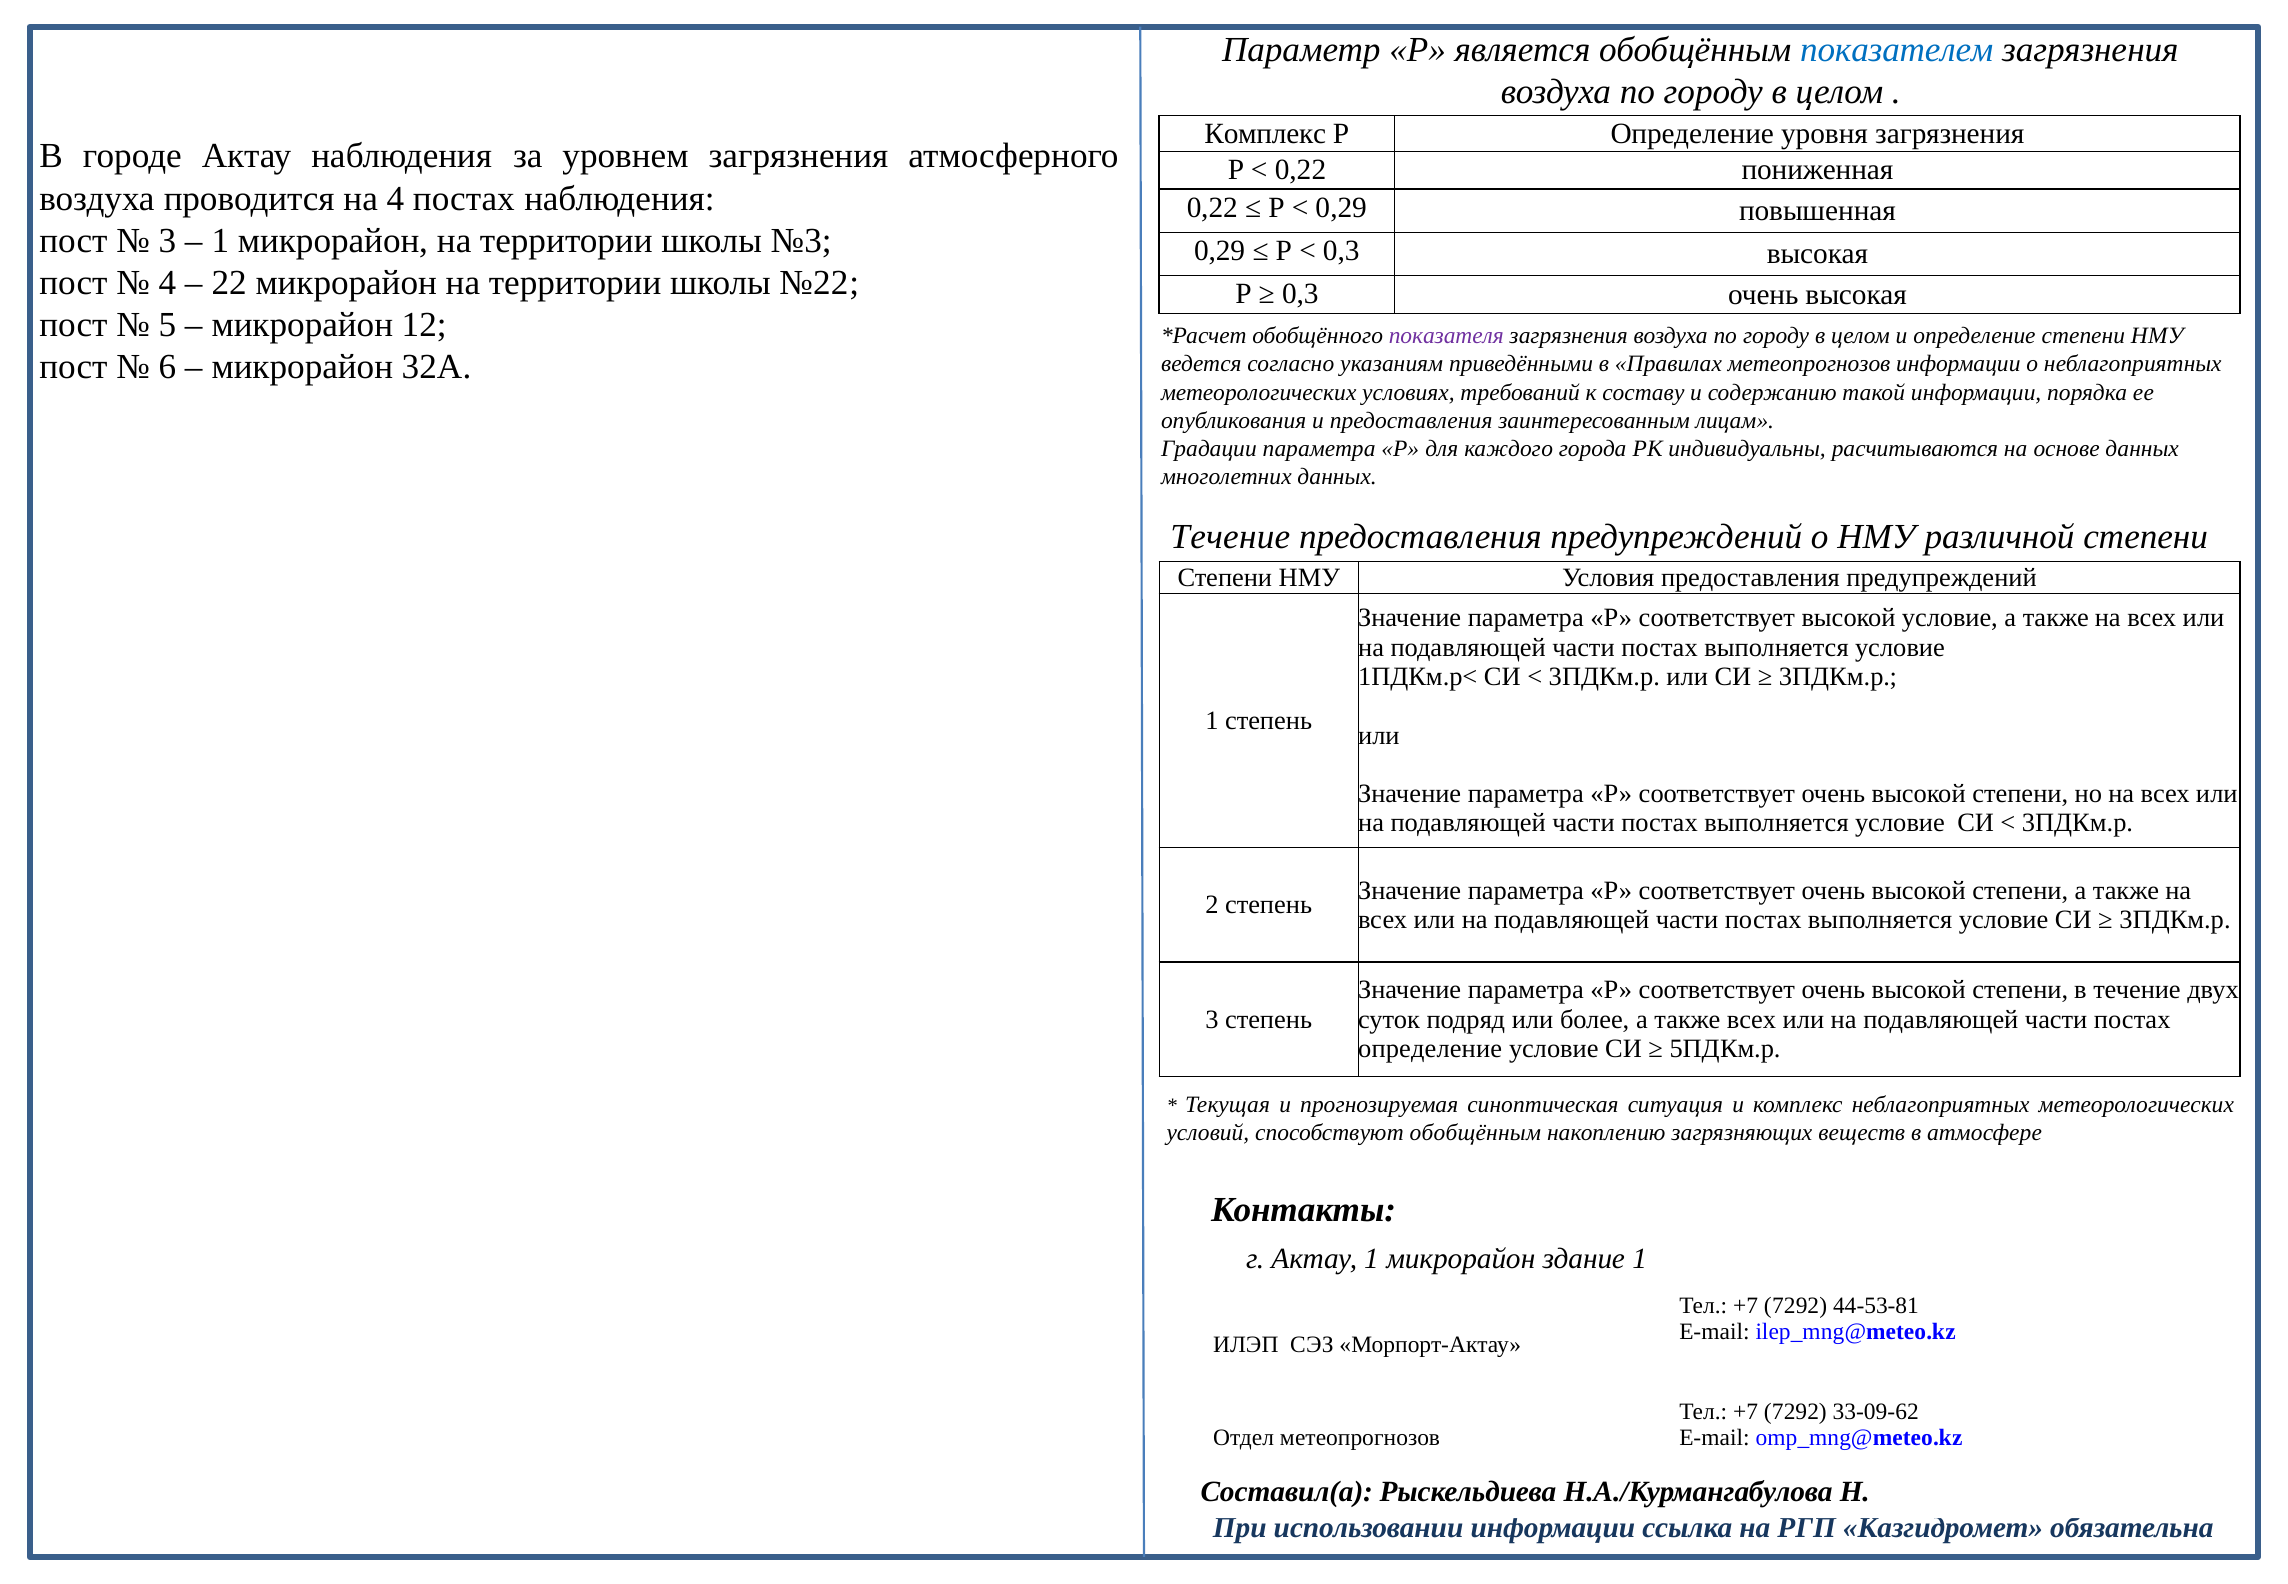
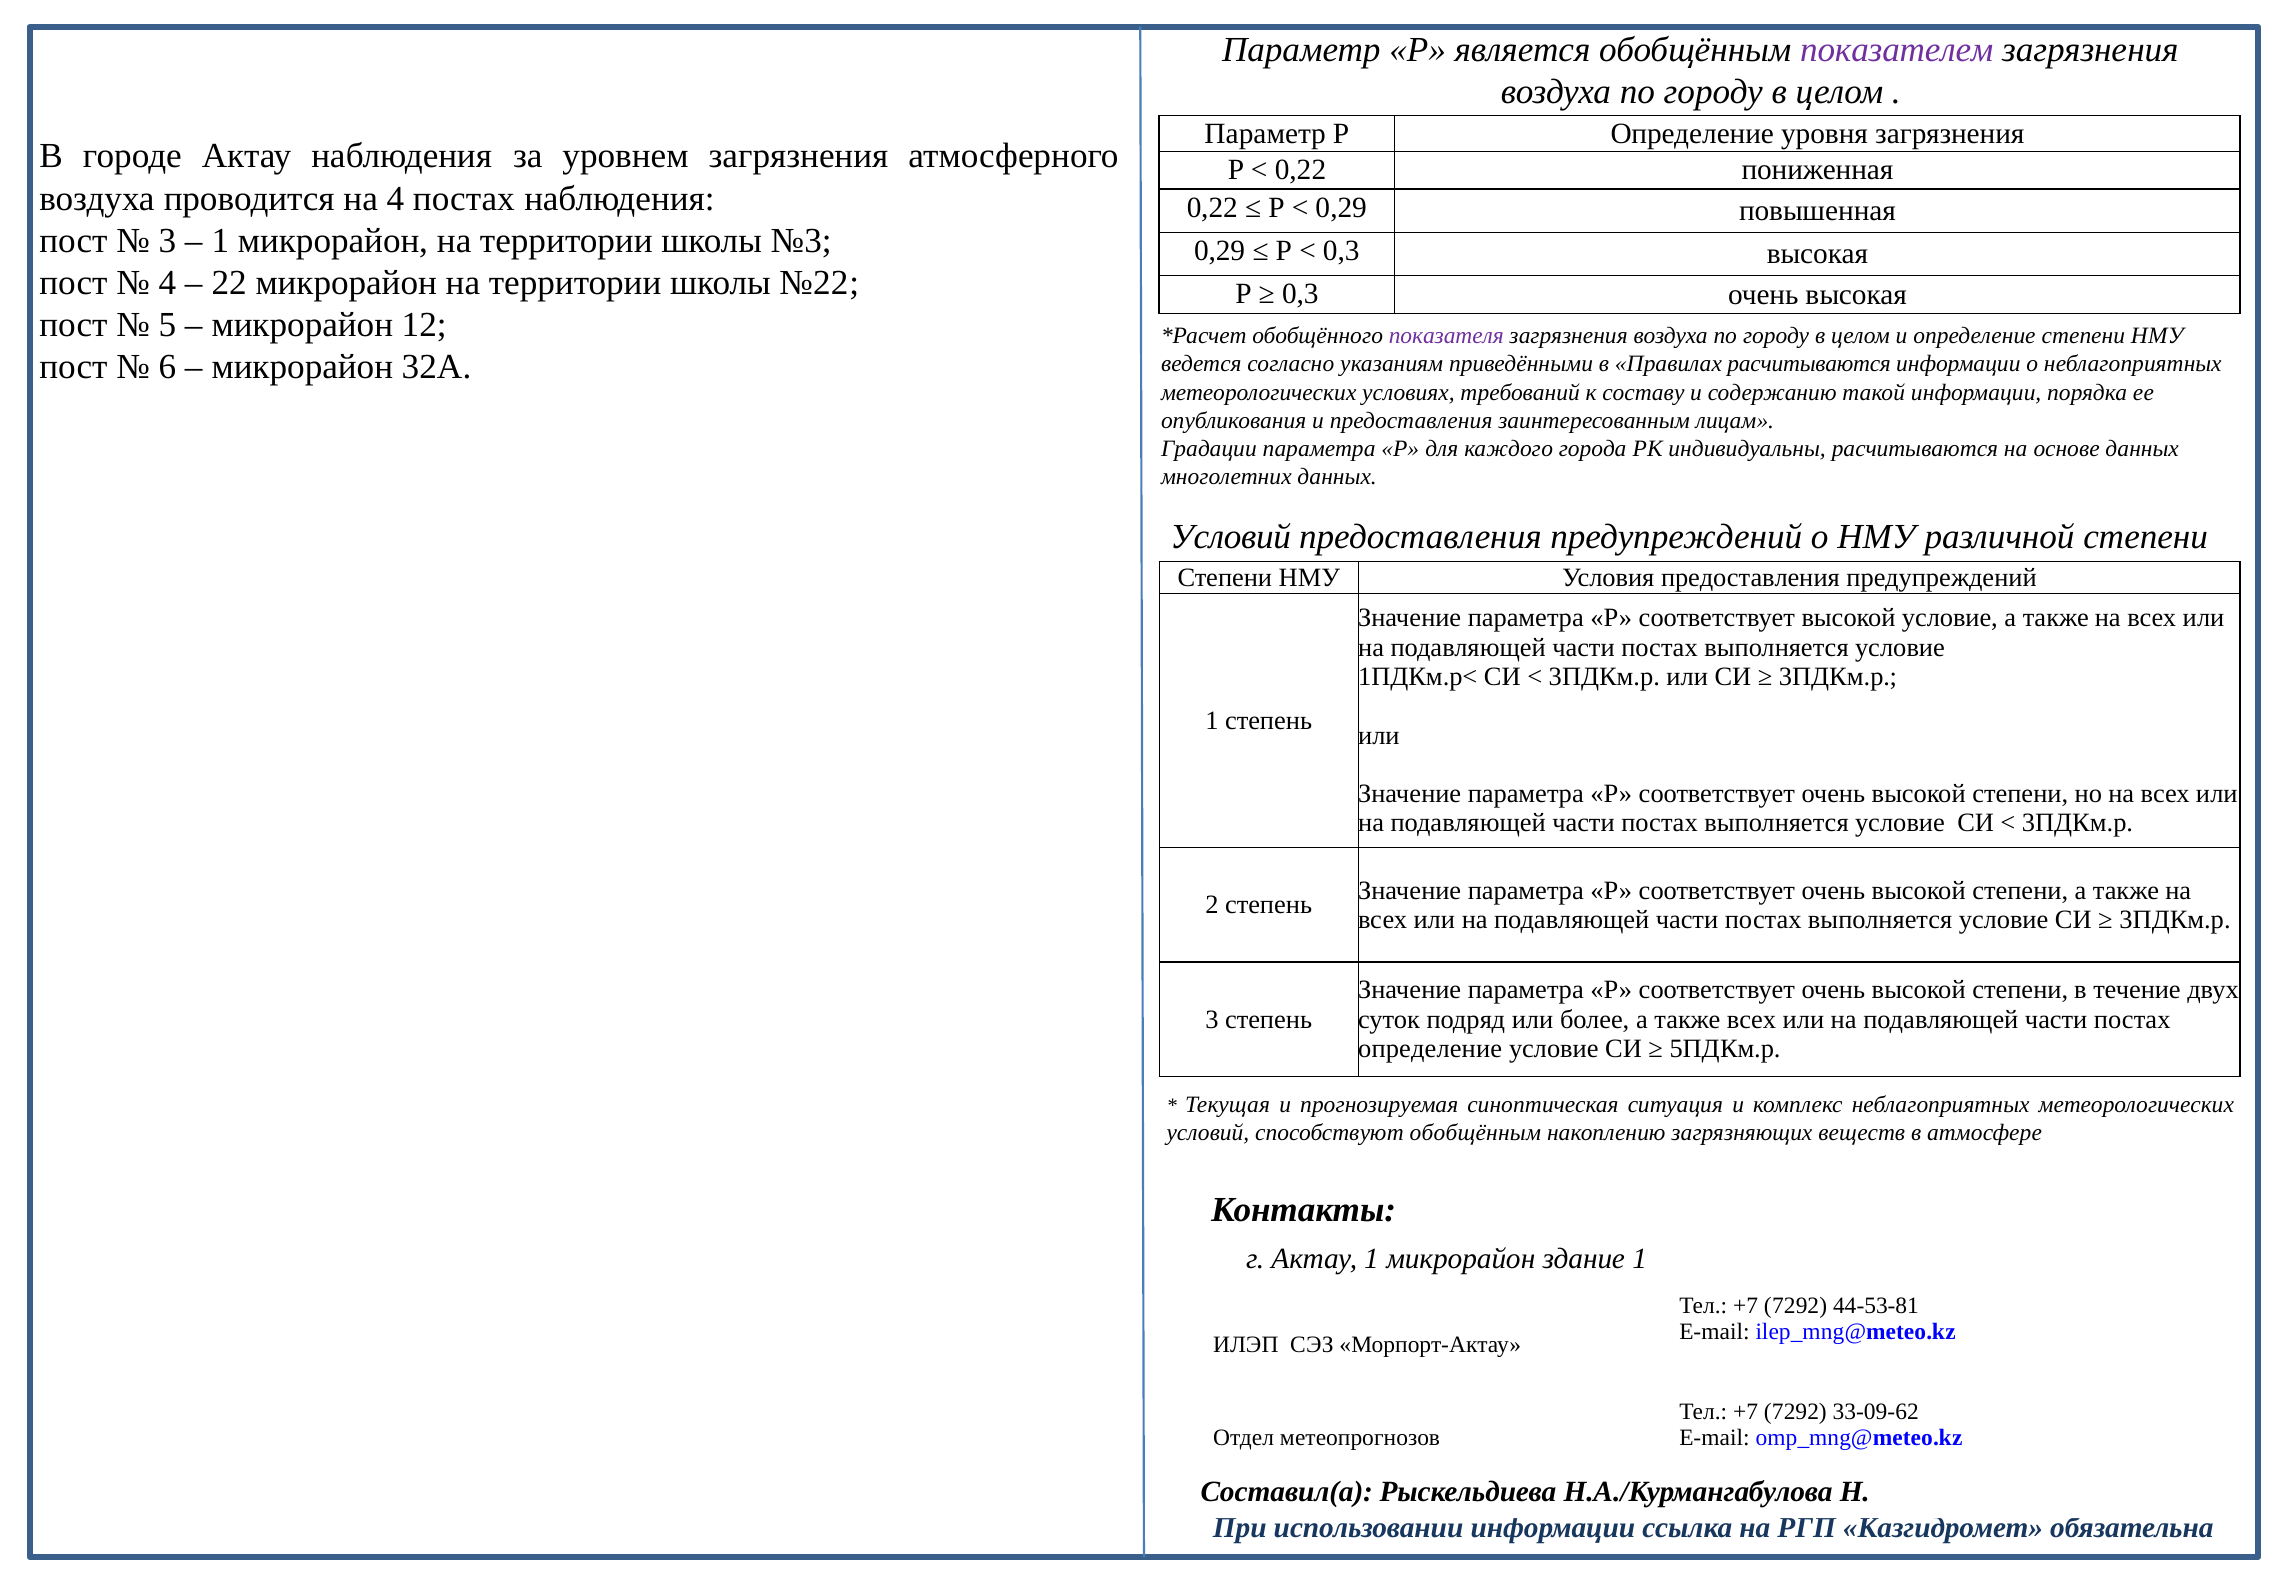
показателем colour: blue -> purple (1897, 50)
Комплекс: Комплекс -> Параметр (1265, 134)
Правилах метеопрогнозов: метеопрогнозов -> расчитываются (1809, 364)
Течение: Течение -> Условий (1231, 537)
